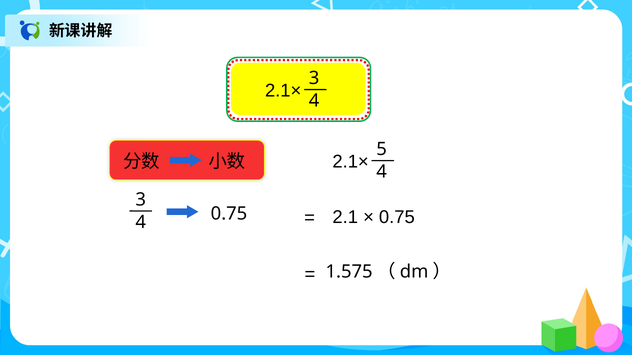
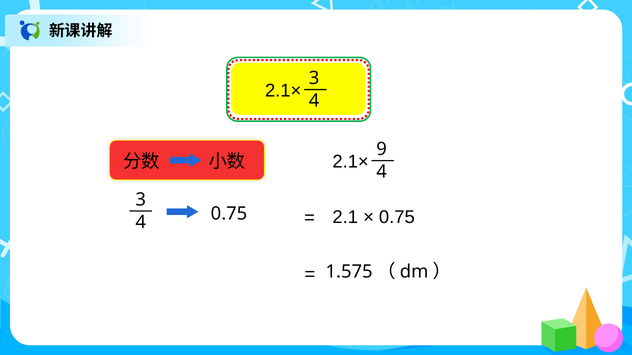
5: 5 -> 9 (382, 149)
